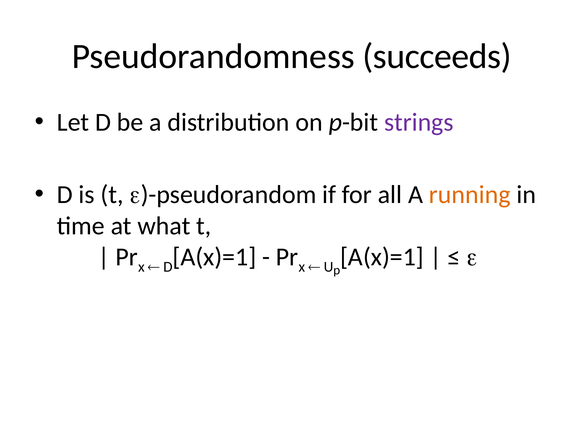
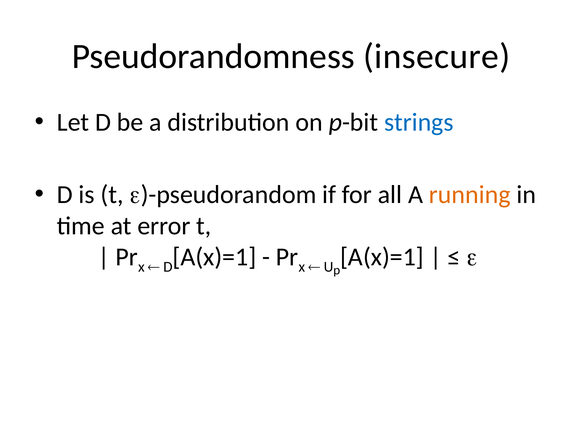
succeeds: succeeds -> insecure (437, 56)
strings colour: purple -> blue (419, 122)
what: what -> error (164, 226)
